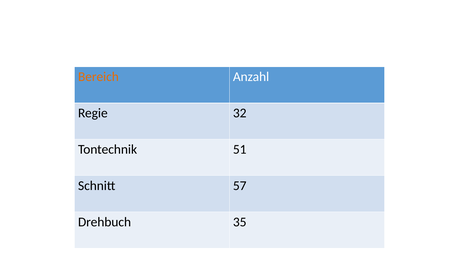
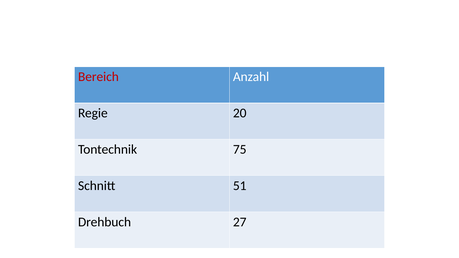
Bereich colour: orange -> red (98, 77)
32: 32 -> 20 (240, 113)
51: 51 -> 75 (240, 149)
57: 57 -> 51 (240, 186)
35: 35 -> 27 (240, 222)
